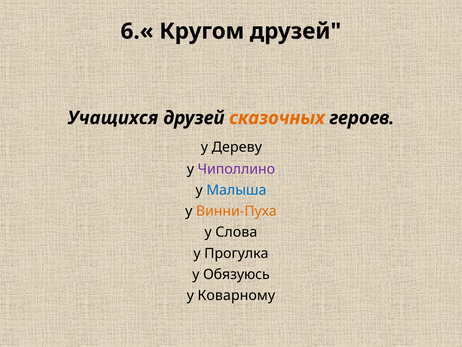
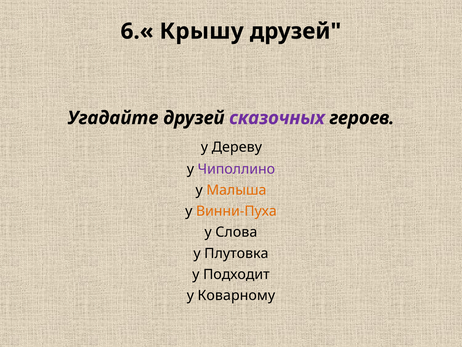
Кругом: Кругом -> Крышу (202, 31)
Учащихся: Учащихся -> Угадайте (113, 118)
сказочных colour: orange -> purple (277, 118)
Малыша colour: blue -> orange (236, 190)
Прогулка: Прогулка -> Плутовка (236, 253)
Обязуюсь: Обязуюсь -> Подходит (236, 274)
